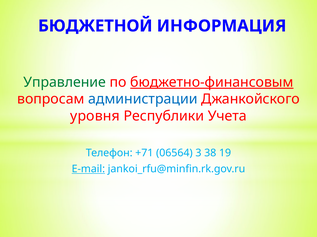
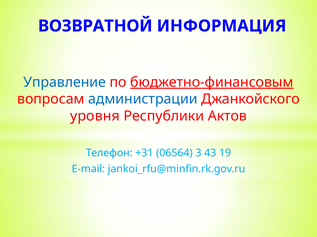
БЮДЖЕТНОЙ: БЮДЖЕТНОЙ -> ВОЗВРАТНОЙ (95, 26)
Управление colour: green -> blue (65, 82)
Учета: Учета -> Актов (227, 116)
+71: +71 -> +31 (144, 153)
38: 38 -> 43 (210, 153)
Е-mail underline: present -> none (88, 169)
